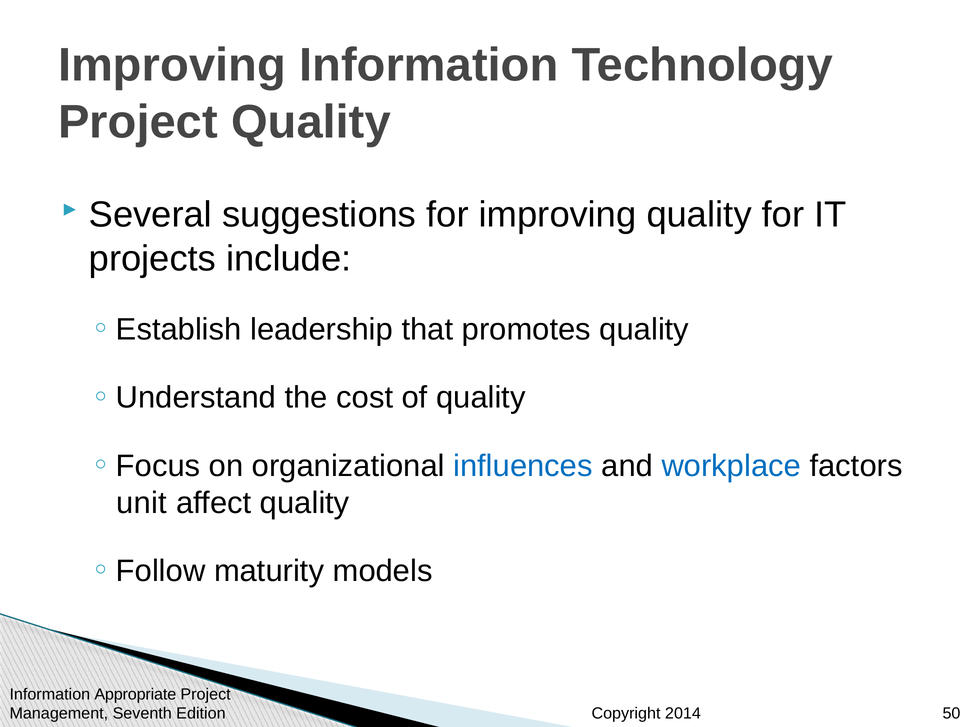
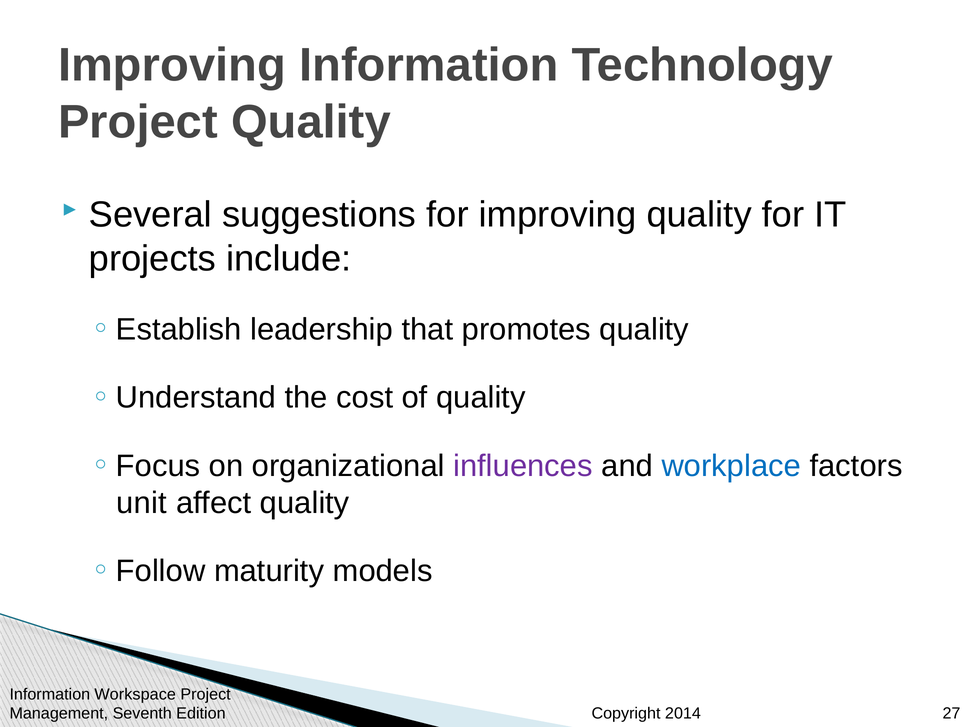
influences colour: blue -> purple (523, 466)
Appropriate: Appropriate -> Workspace (135, 695)
50: 50 -> 27 (951, 714)
